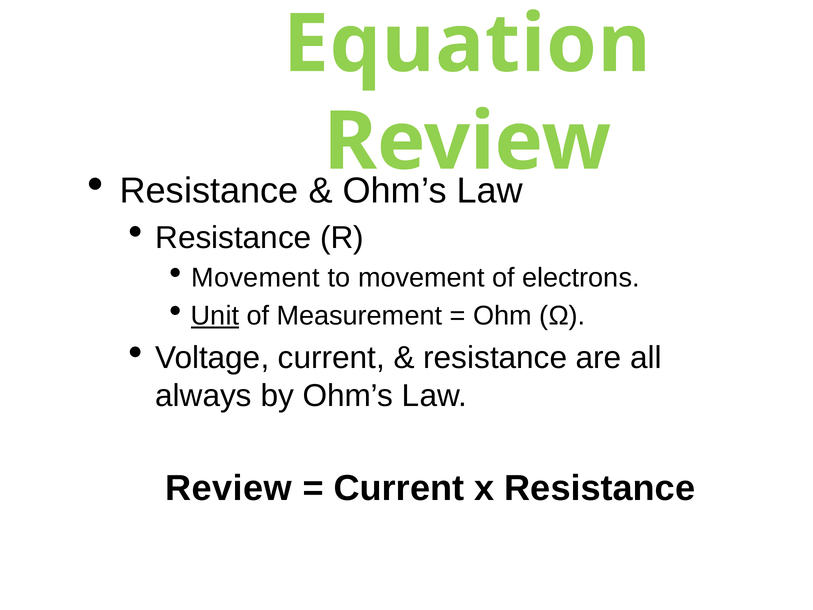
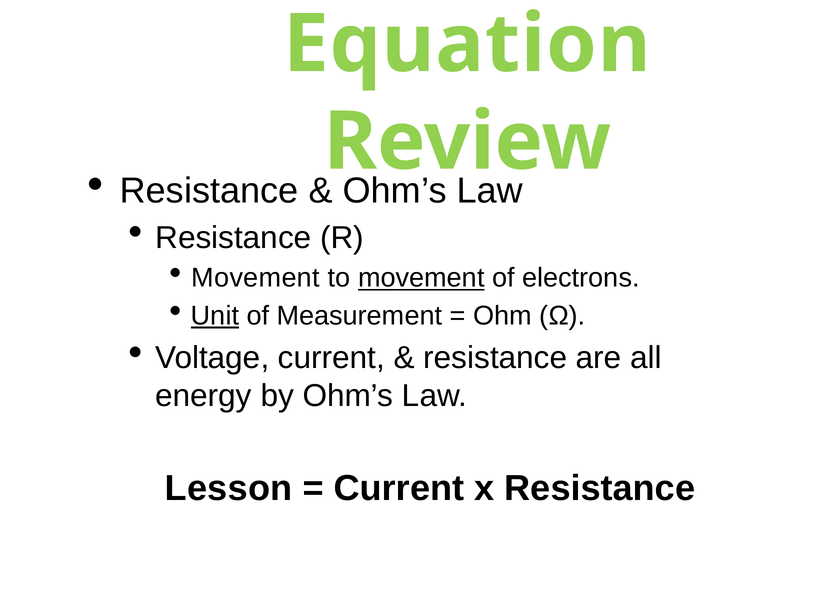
movement underline: none -> present (421, 278)
always: always -> energy (204, 396)
Review: Review -> Lesson (229, 488)
